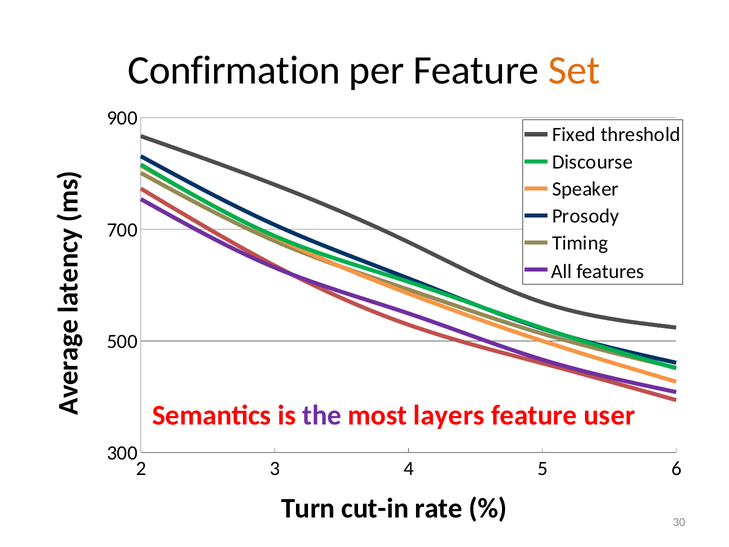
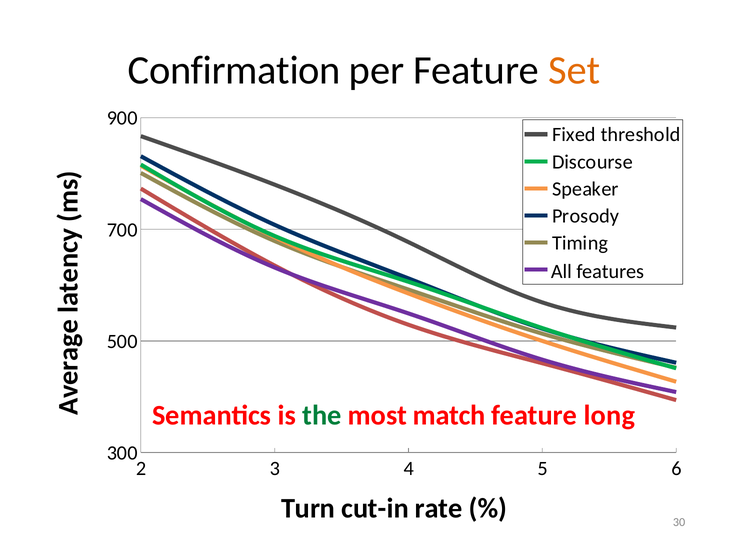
the colour: purple -> green (322, 415)
layers: layers -> match (449, 415)
user: user -> long (609, 415)
